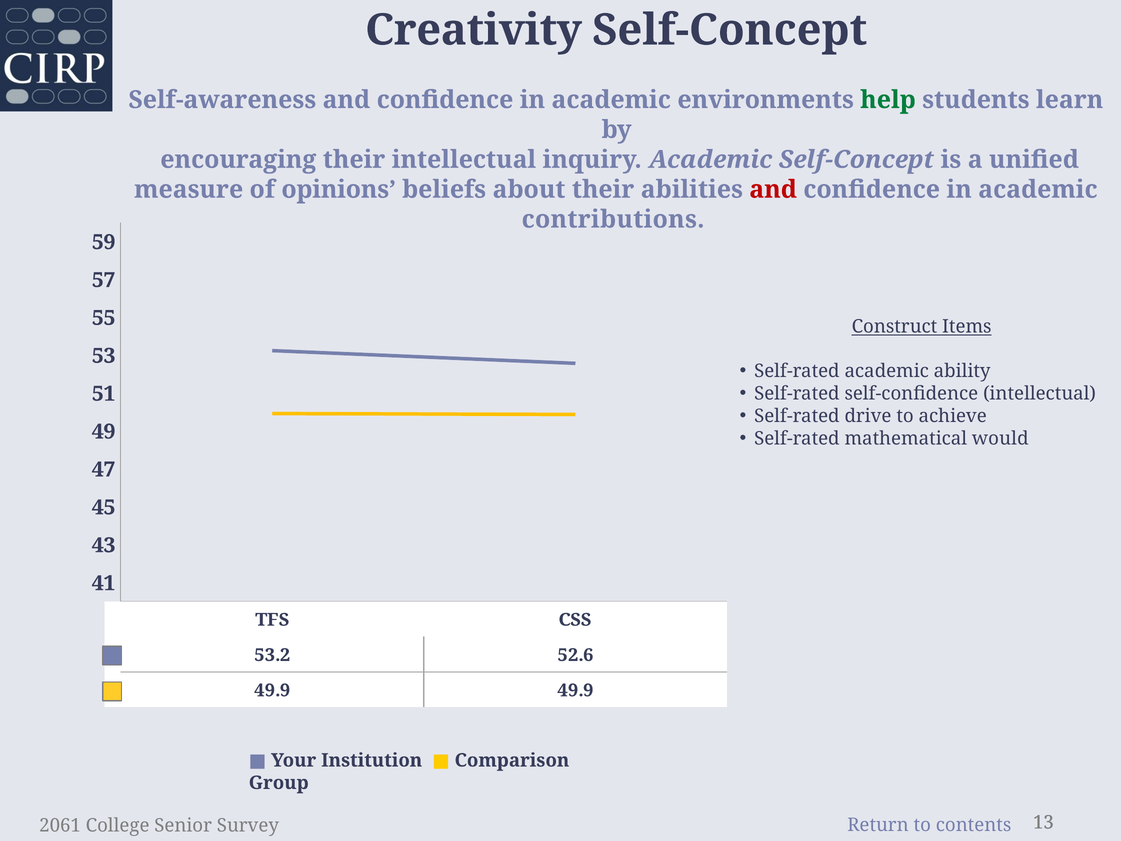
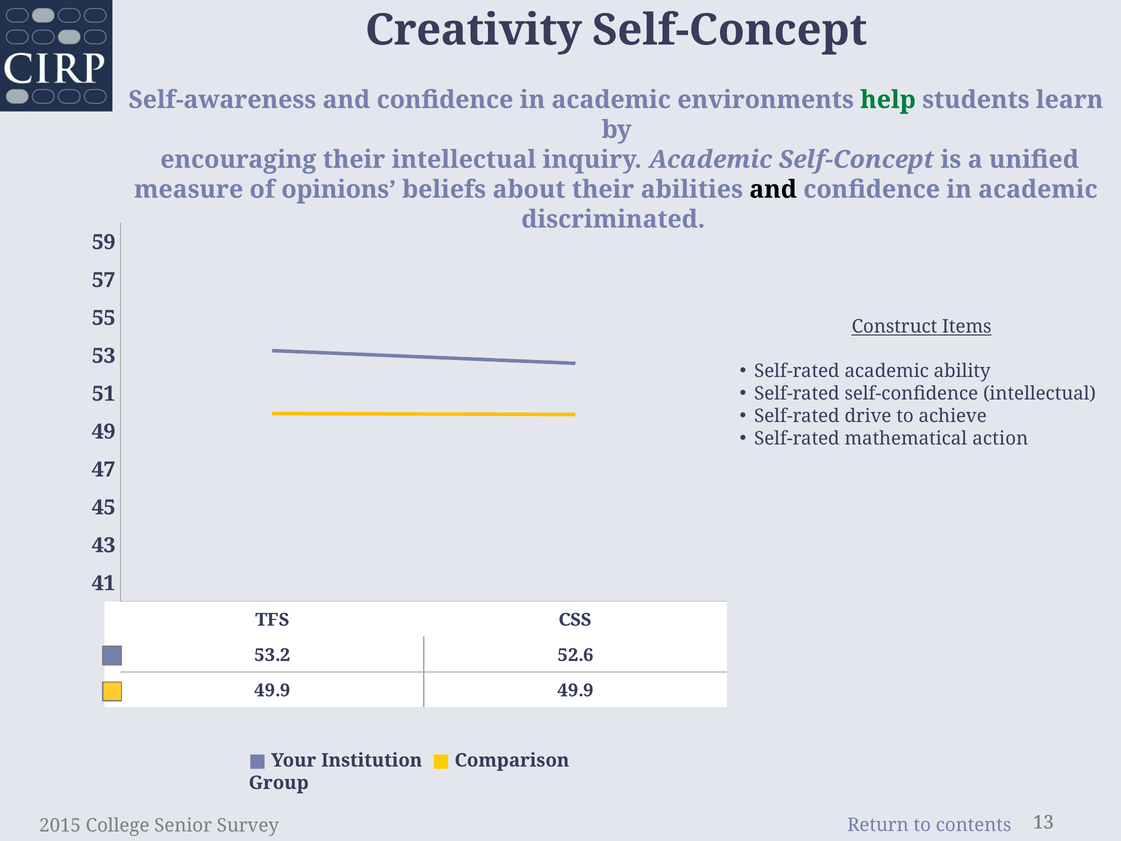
and colour: red -> black (773, 189)
contributions: contributions -> discriminated (613, 219)
would: would -> action (1000, 438)
2061: 2061 -> 2015 (60, 825)
